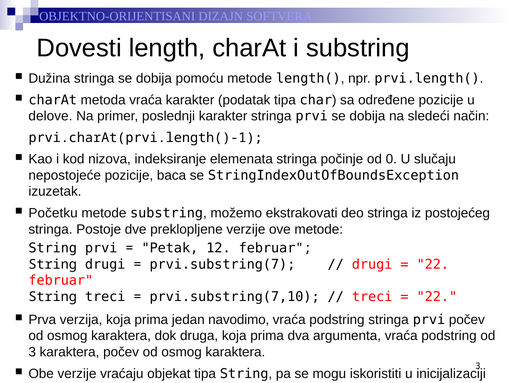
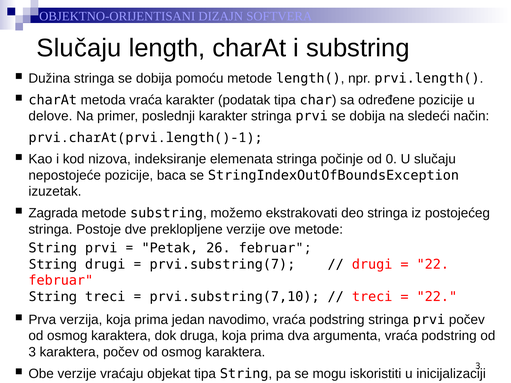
Dovesti: Dovesti -> Slučaju (79, 48)
Početku: Početku -> Zagrada (53, 213)
12: 12 -> 26 (218, 248)
